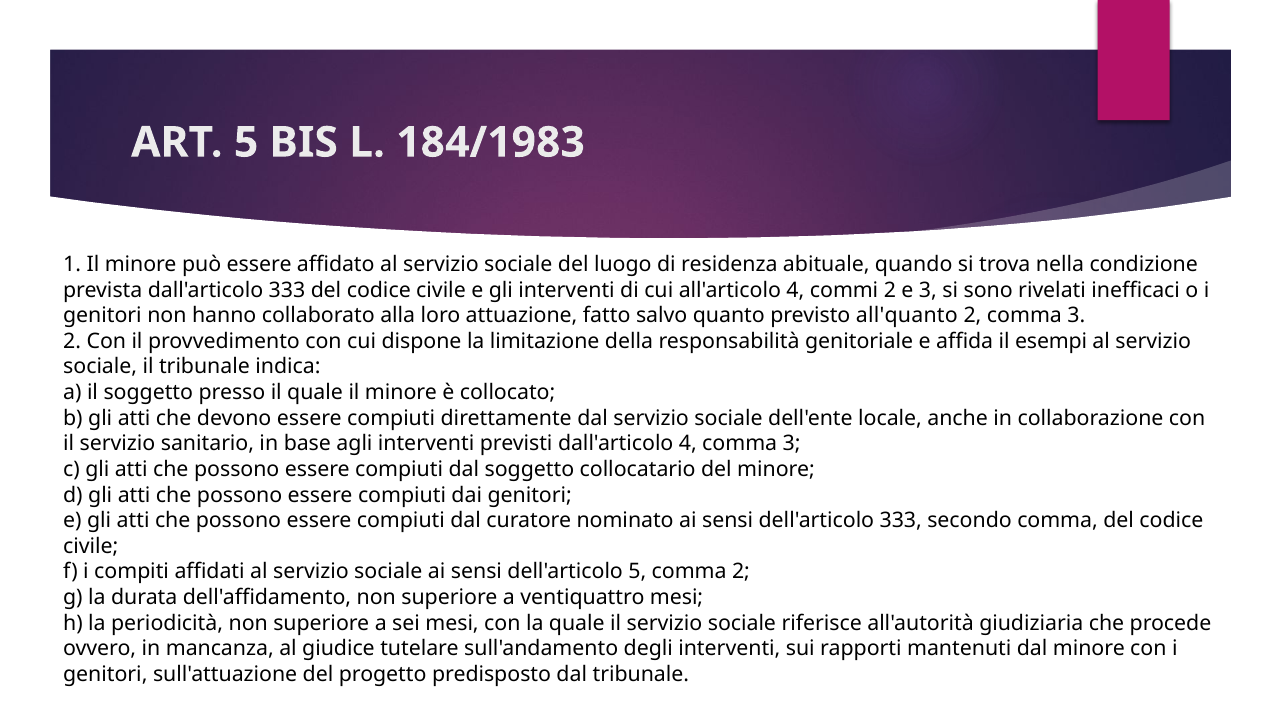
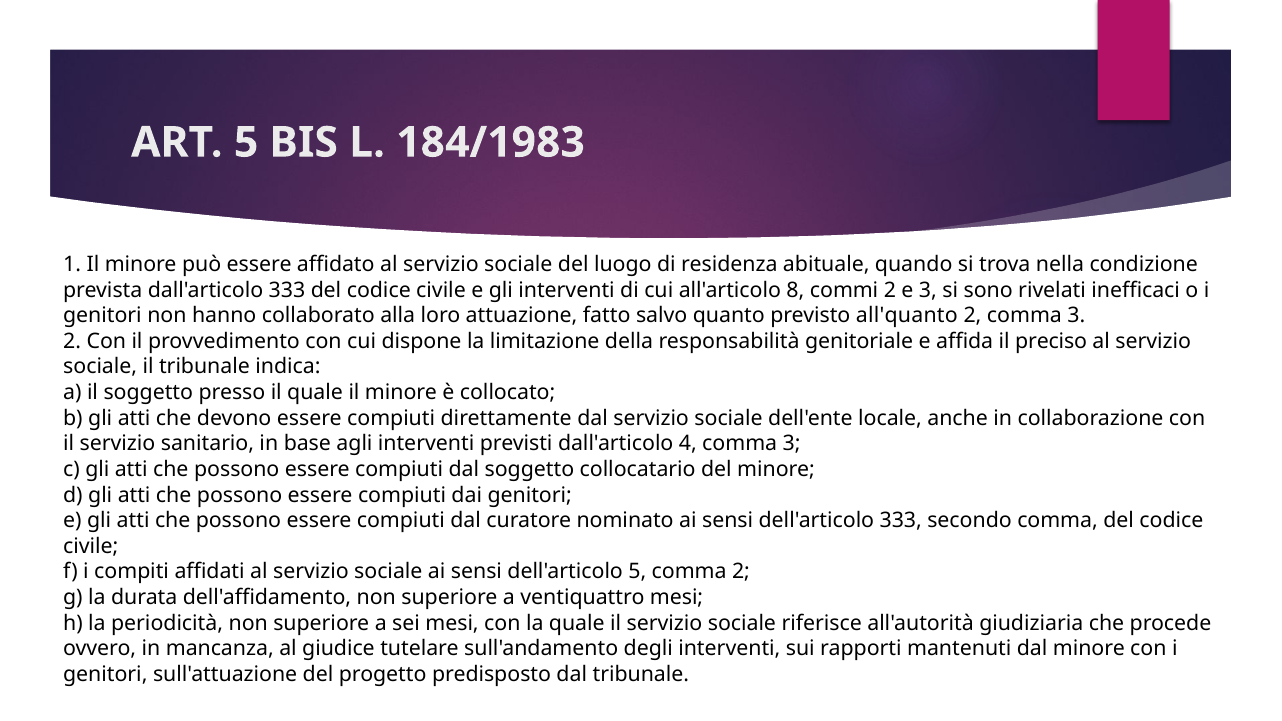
all'articolo 4: 4 -> 8 (795, 290)
esempi: esempi -> preciso (1051, 341)
